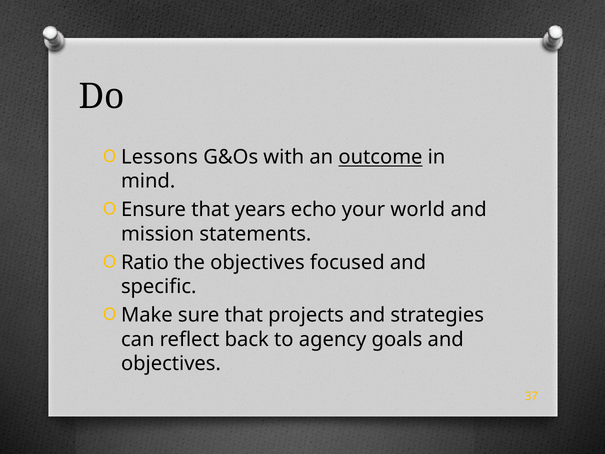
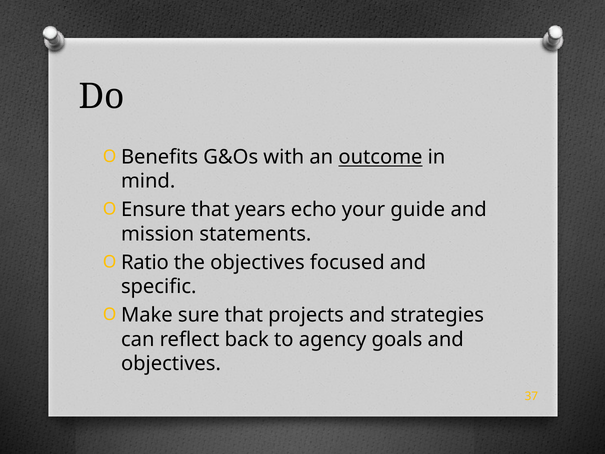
Lessons: Lessons -> Benefits (160, 157)
world: world -> guide (418, 210)
